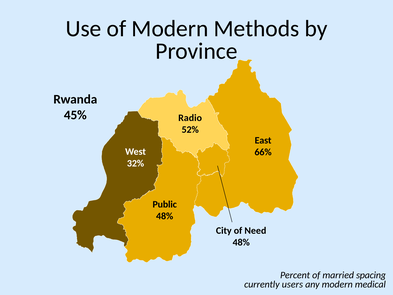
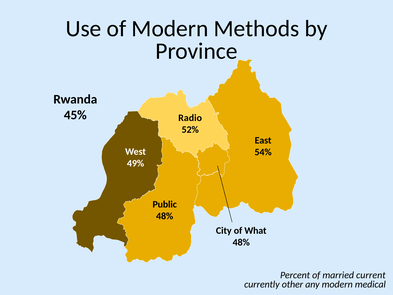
66%: 66% -> 54% (263, 152)
32%: 32% -> 49% (136, 163)
Need: Need -> What (255, 230)
spacing: spacing -> current (371, 275)
users: users -> other (292, 284)
